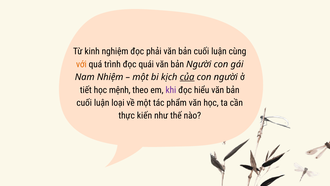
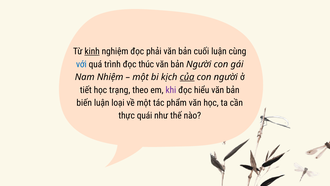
kinh underline: none -> present (92, 51)
với colour: orange -> blue (81, 64)
quái: quái -> thúc (146, 64)
mệnh: mệnh -> trạng (120, 90)
cuối: cuối -> biến (84, 103)
kiến: kiến -> quái (145, 115)
